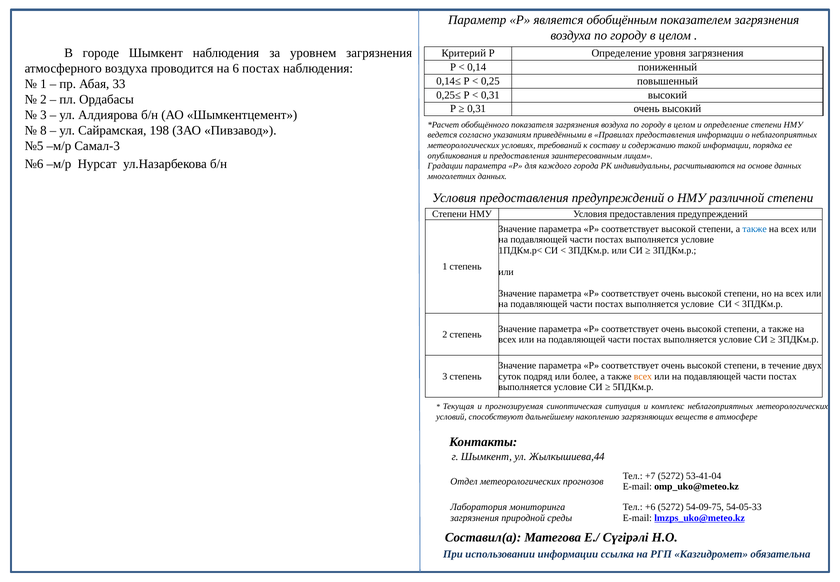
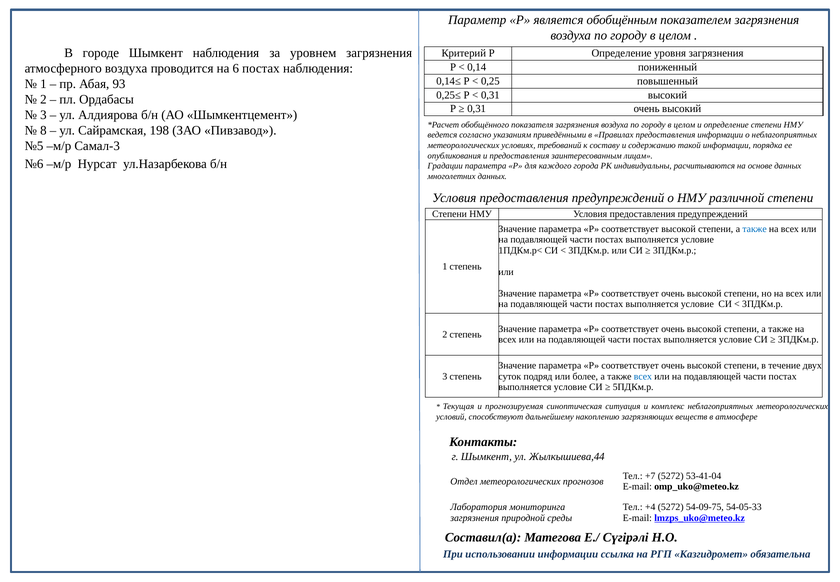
33: 33 -> 93 (119, 84)
всех colour: orange -> blue (643, 376)
+6: +6 -> +4 (650, 507)
